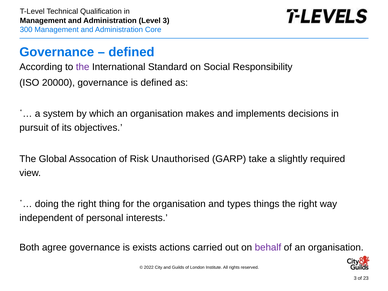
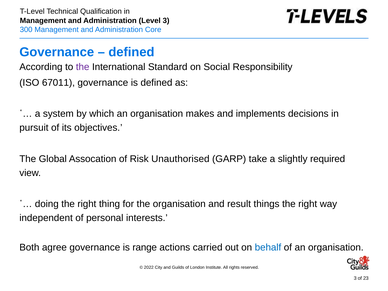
20000: 20000 -> 67011 (58, 83)
types: types -> result (239, 204)
exists: exists -> range (145, 248)
behalf colour: purple -> blue (268, 248)
